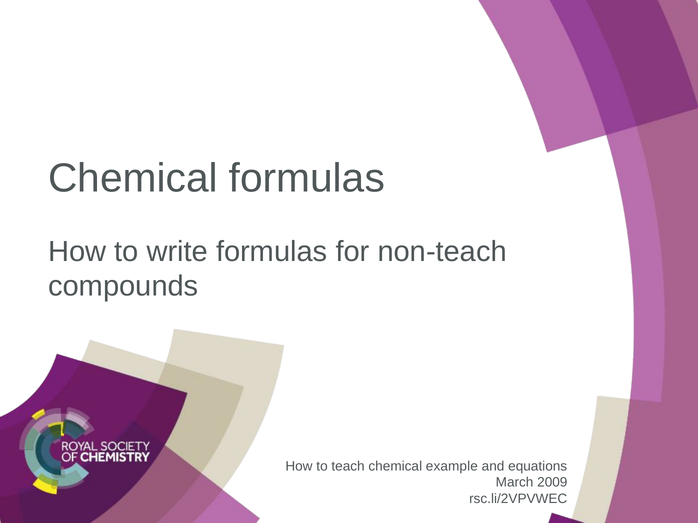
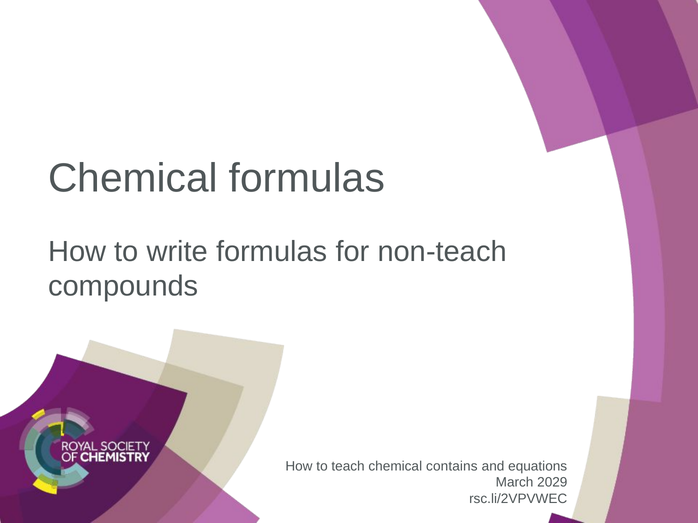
example: example -> contains (452, 467)
2009: 2009 -> 2029 (552, 483)
